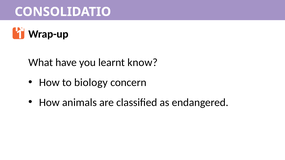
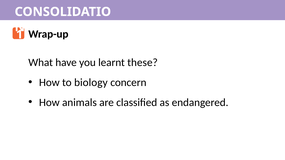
know: know -> these (143, 63)
